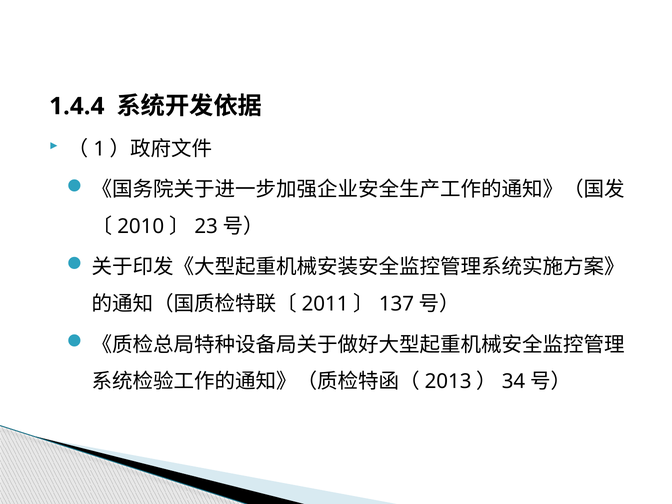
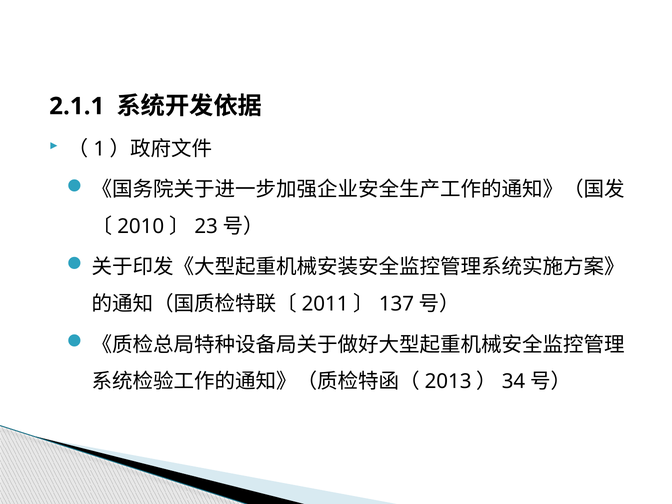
1.4.4: 1.4.4 -> 2.1.1 (77, 106)
